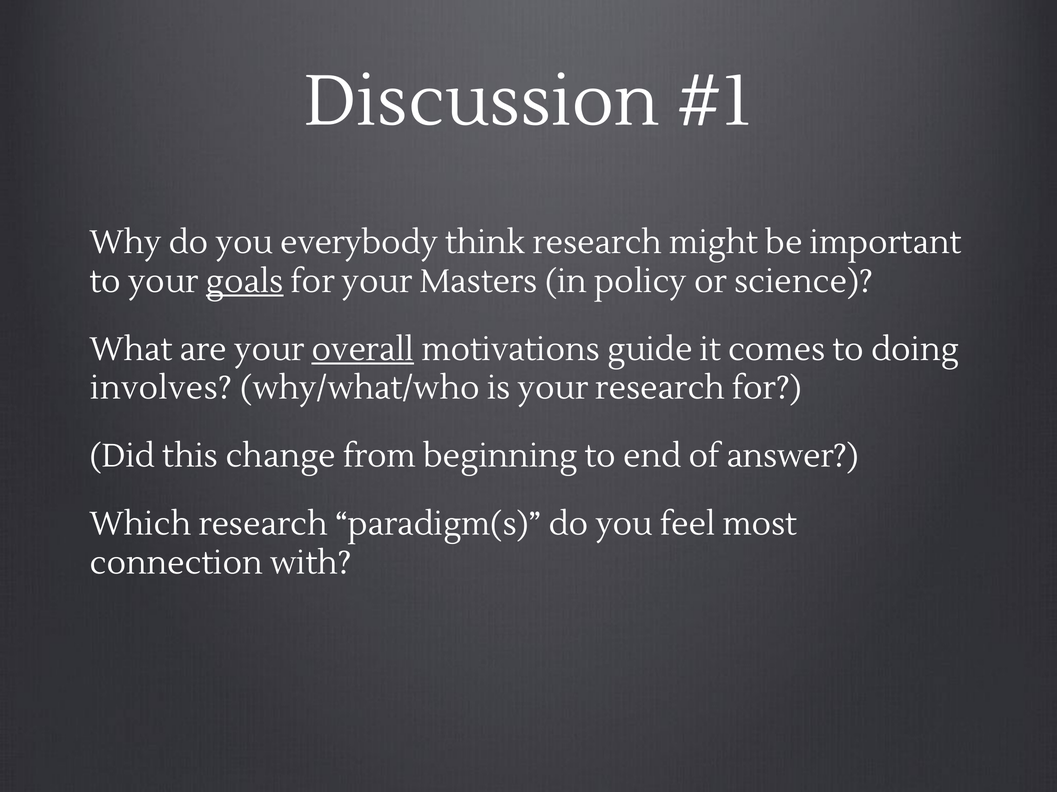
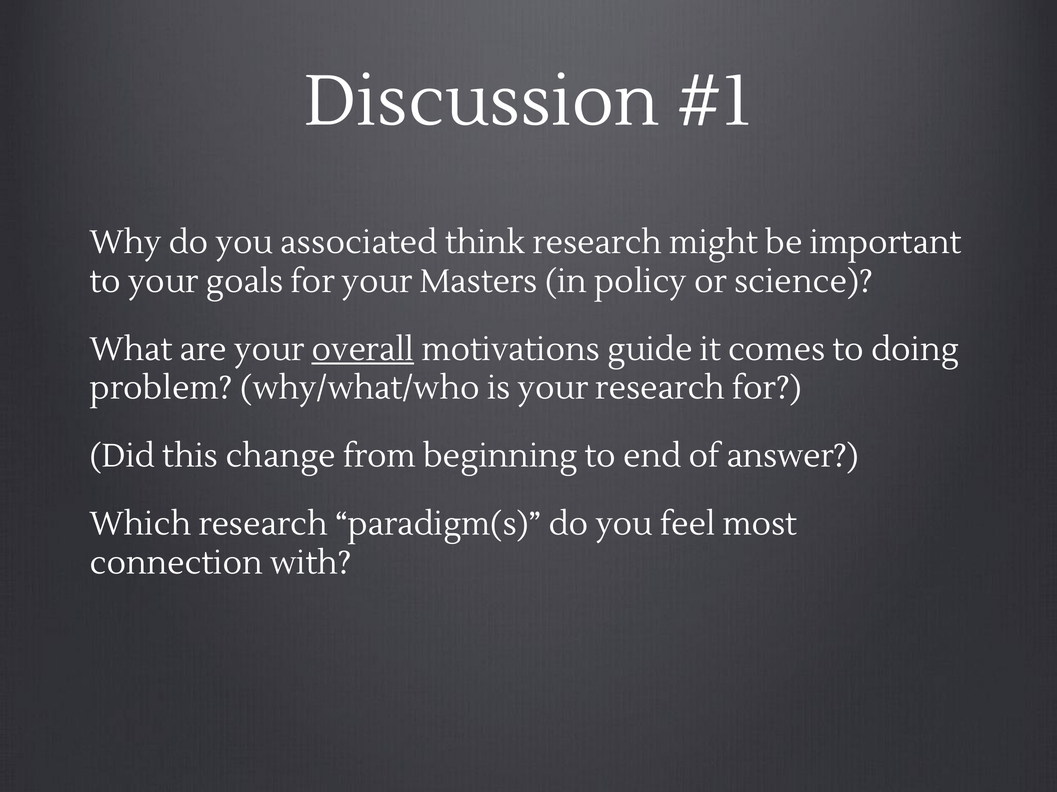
everybody: everybody -> associated (359, 243)
goals underline: present -> none (245, 282)
involves: involves -> problem (161, 389)
